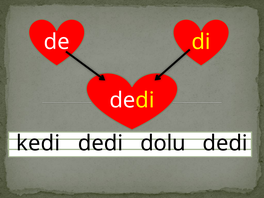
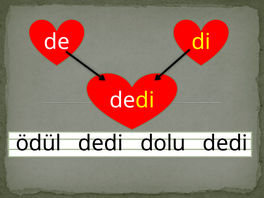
kedi: kedi -> ödül (38, 143)
